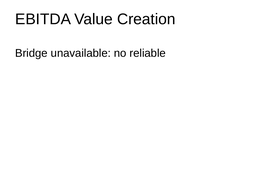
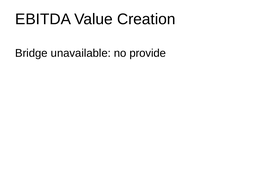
reliable: reliable -> provide (148, 53)
